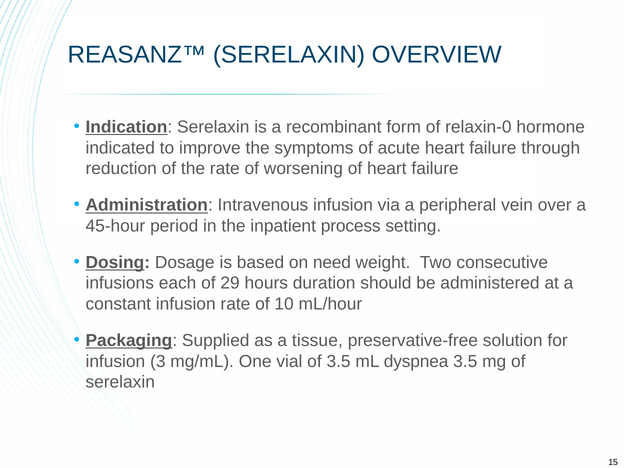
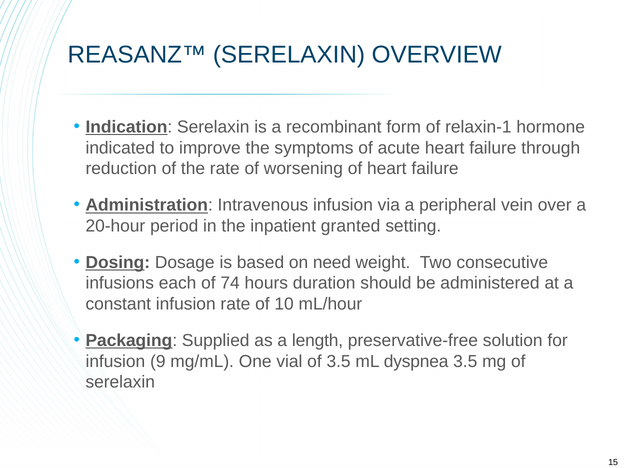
relaxin-0: relaxin-0 -> relaxin-1 (478, 127)
45-hour: 45-hour -> 20-hour (115, 226)
process: process -> granted (351, 226)
29: 29 -> 74 (230, 283)
tissue: tissue -> length (318, 340)
3: 3 -> 9 (158, 361)
